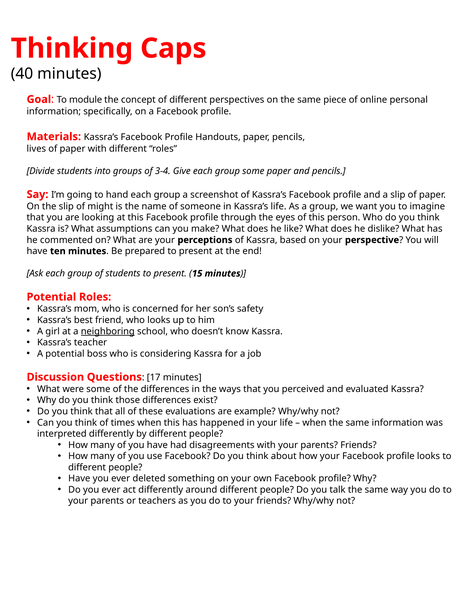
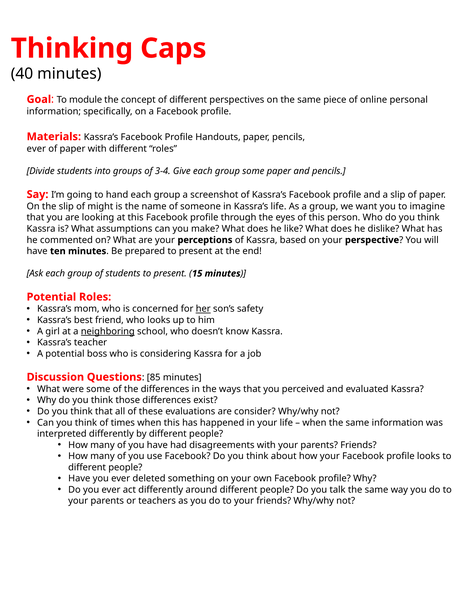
lives: lives -> ever (36, 149)
her underline: none -> present (203, 309)
17: 17 -> 85 (154, 377)
example: example -> consider (255, 411)
